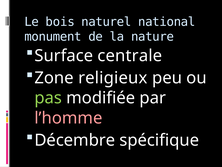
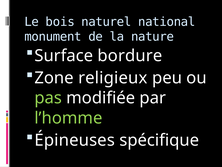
centrale: centrale -> bordure (130, 56)
l’homme colour: pink -> light green (68, 118)
Décembre: Décembre -> Épineuses (75, 140)
